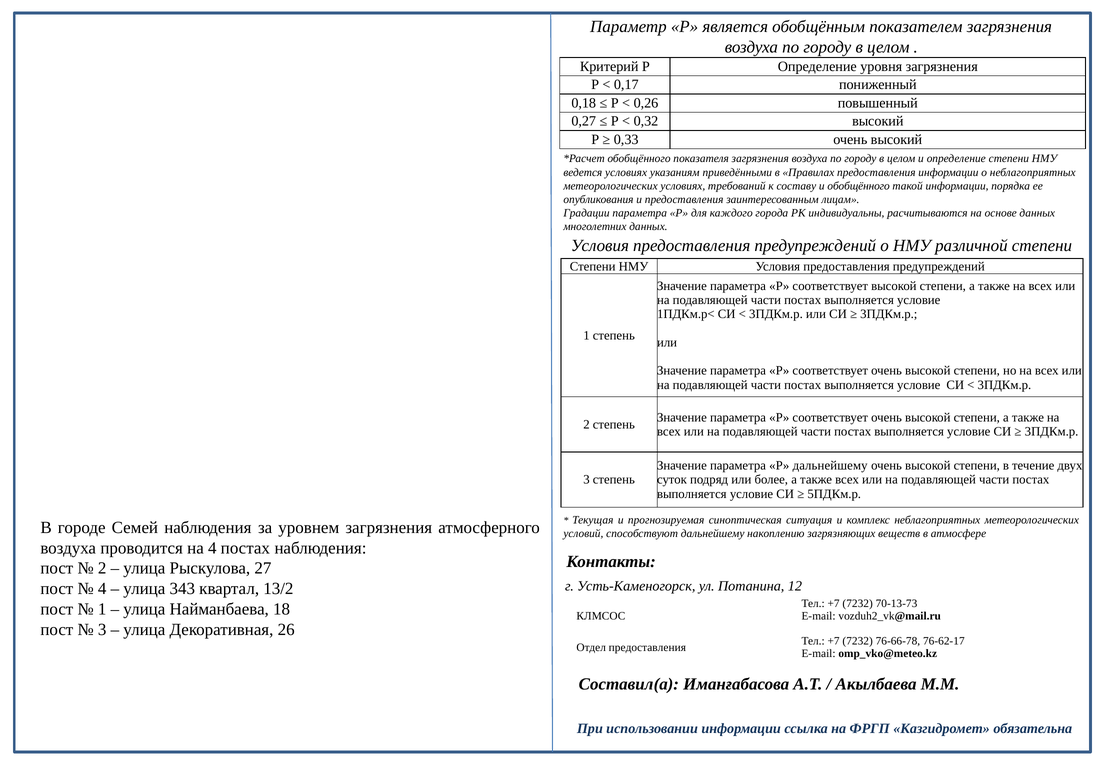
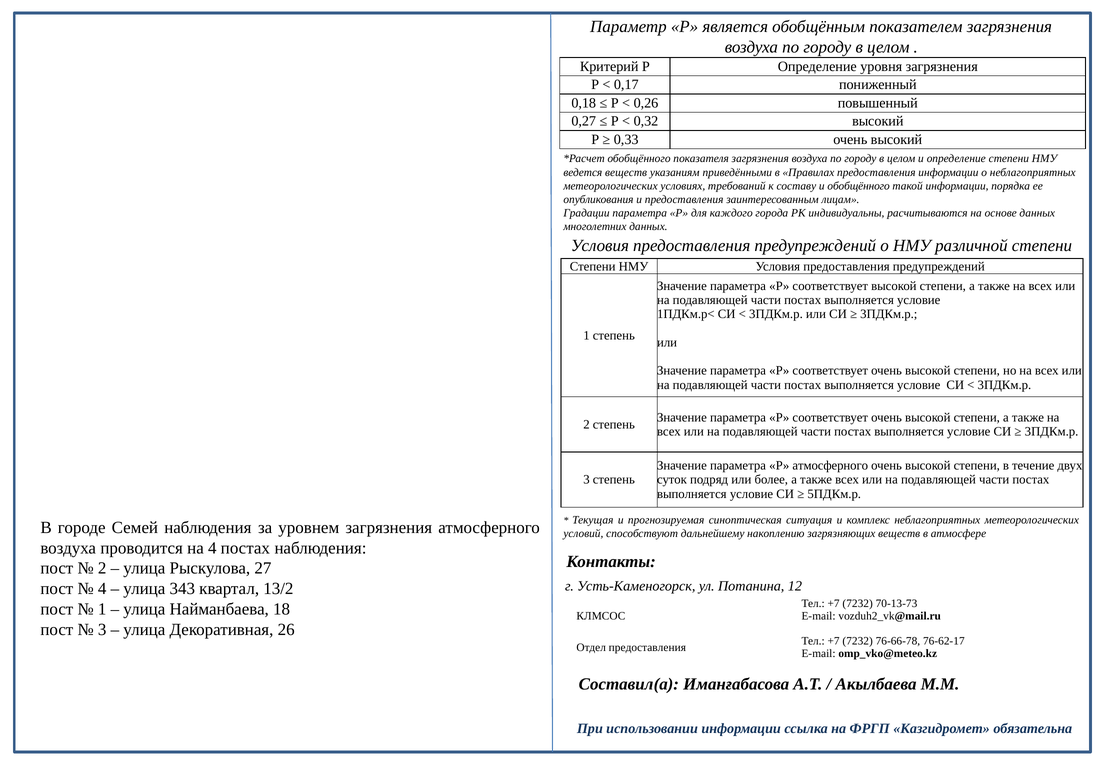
ведется условиях: условиях -> веществ (626, 172)
Р дальнейшему: дальнейшему -> атмосферного (830, 466)
